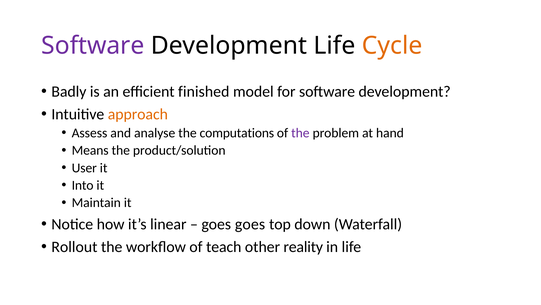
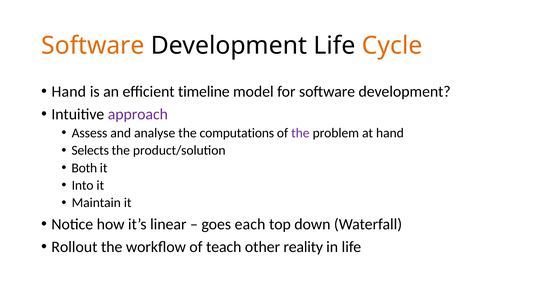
Software colour: purple -> orange (93, 45)
Badly: Badly -> Hand (69, 91)
finished: finished -> timeline (204, 91)
approach colour: orange -> purple (138, 114)
Means: Means -> Selects (90, 150)
User: User -> Both (84, 168)
goes goes: goes -> each (250, 224)
